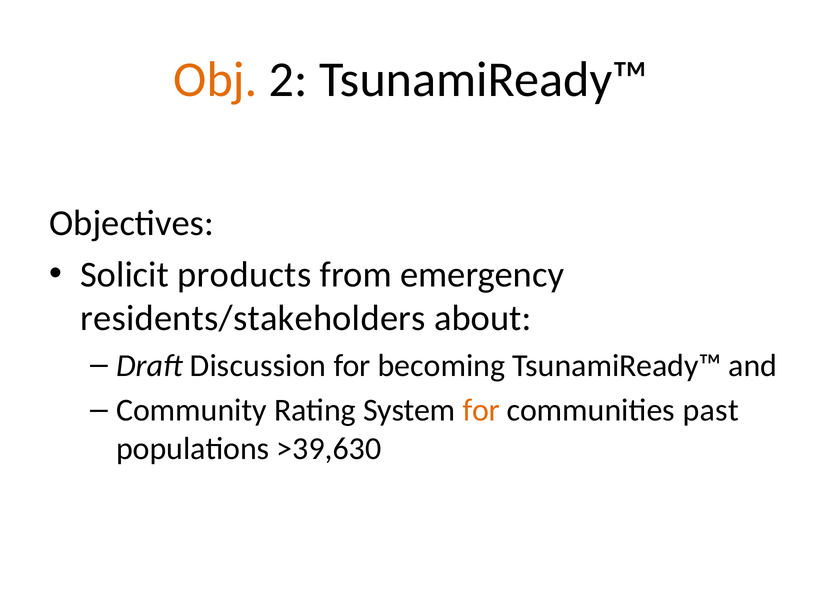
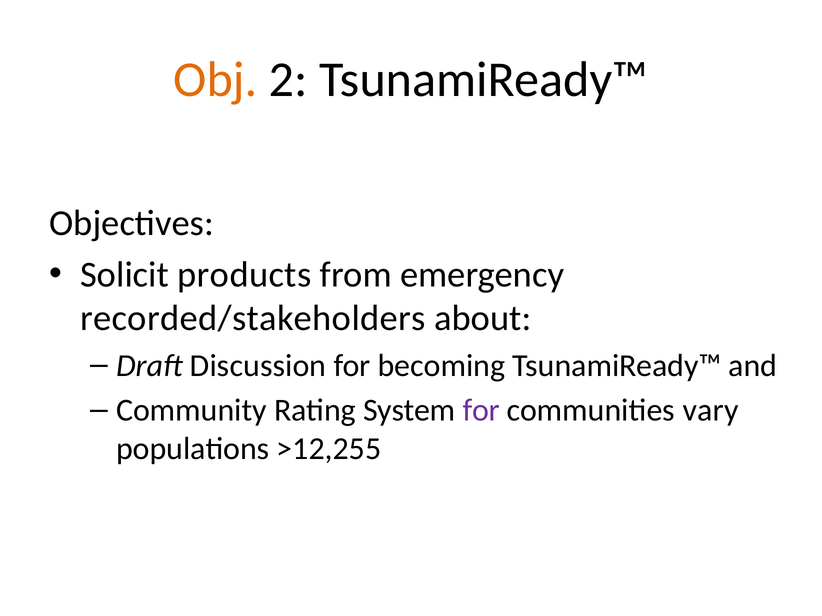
residents/stakeholders: residents/stakeholders -> recorded/stakeholders (253, 319)
for colour: orange -> purple (481, 411)
past: past -> vary (711, 411)
>39,630: >39,630 -> >12,255 (329, 449)
